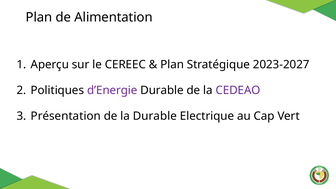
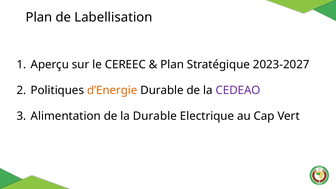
Alimentation: Alimentation -> Labellisation (113, 17)
d’Energie colour: purple -> orange (112, 90)
Présentation: Présentation -> Alimentation (66, 116)
